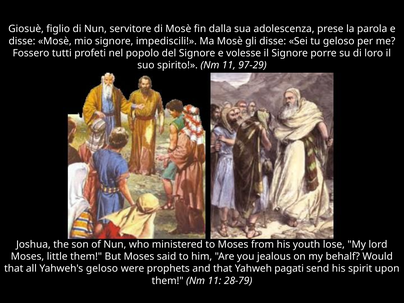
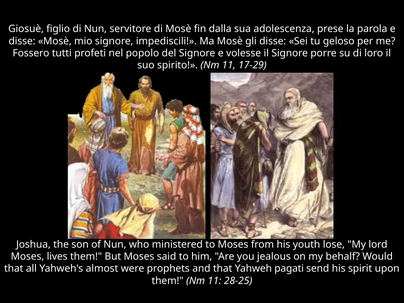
97-29: 97-29 -> 17-29 (252, 65)
little: little -> lives (57, 257)
Yahweh's geloso: geloso -> almost (102, 269)
28-79: 28-79 -> 28-25 (238, 281)
